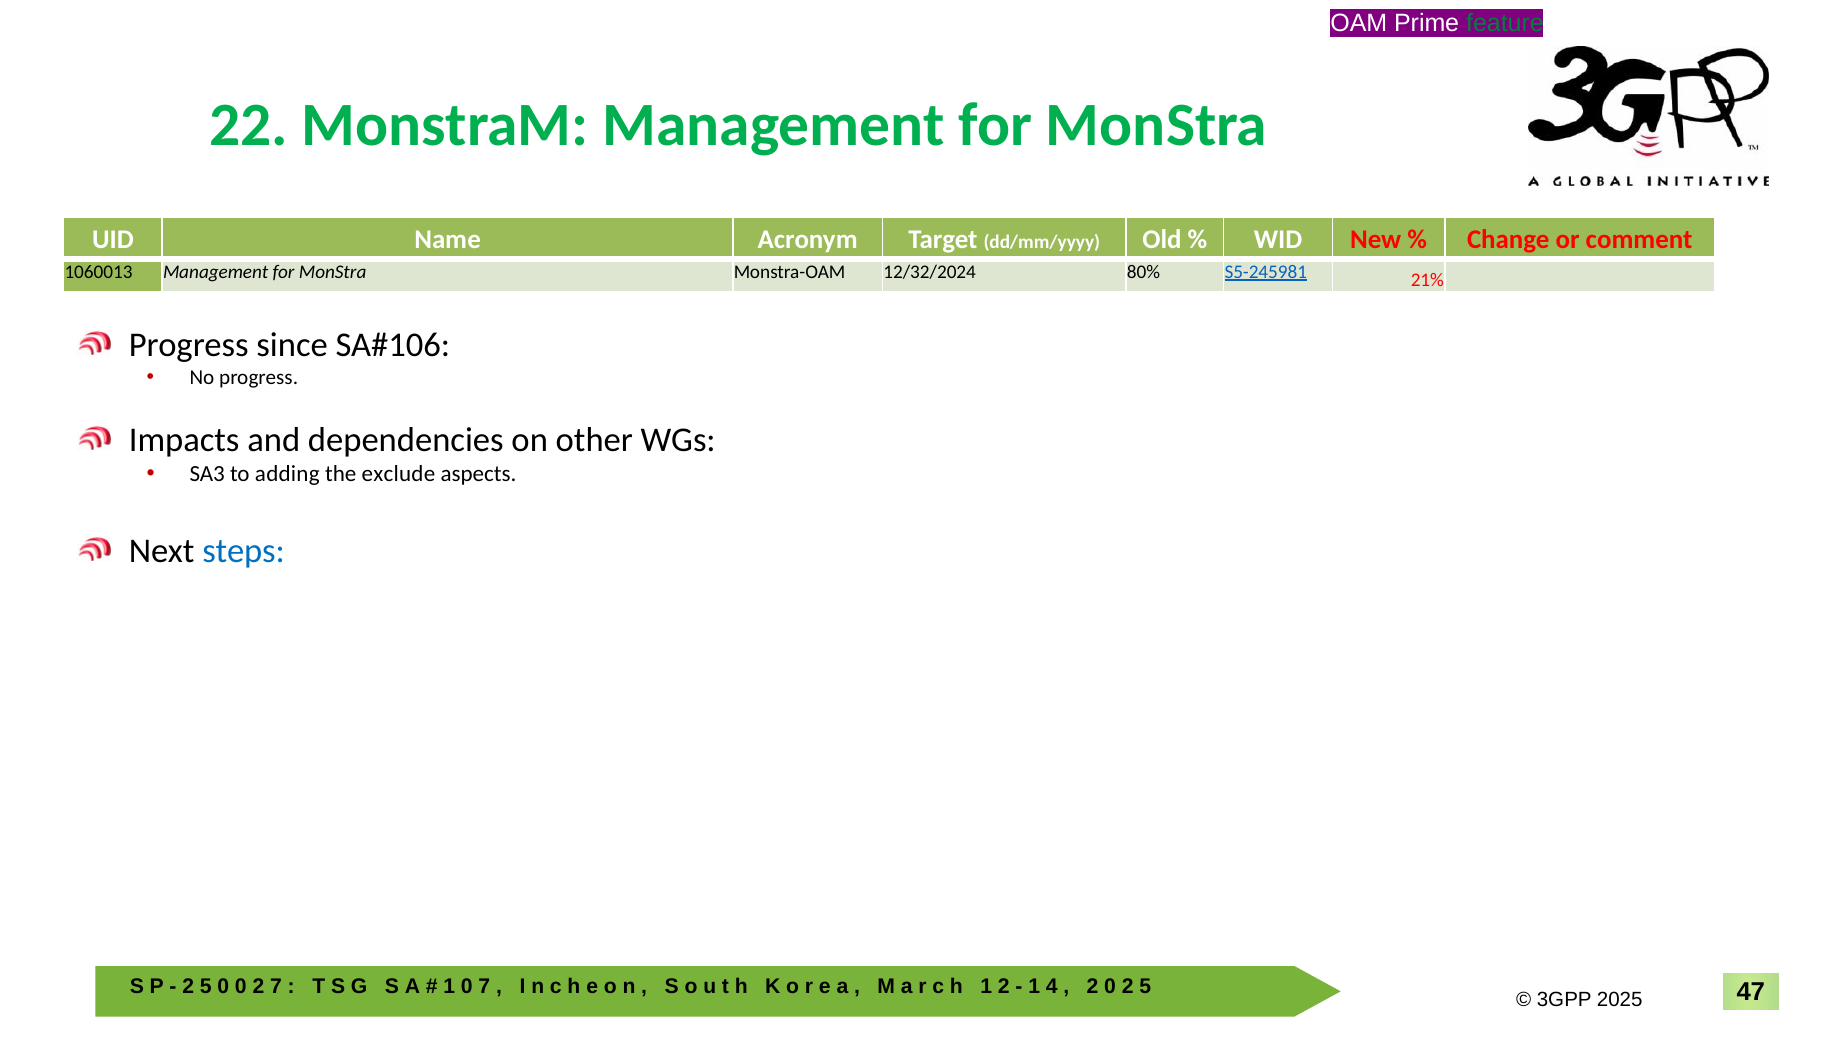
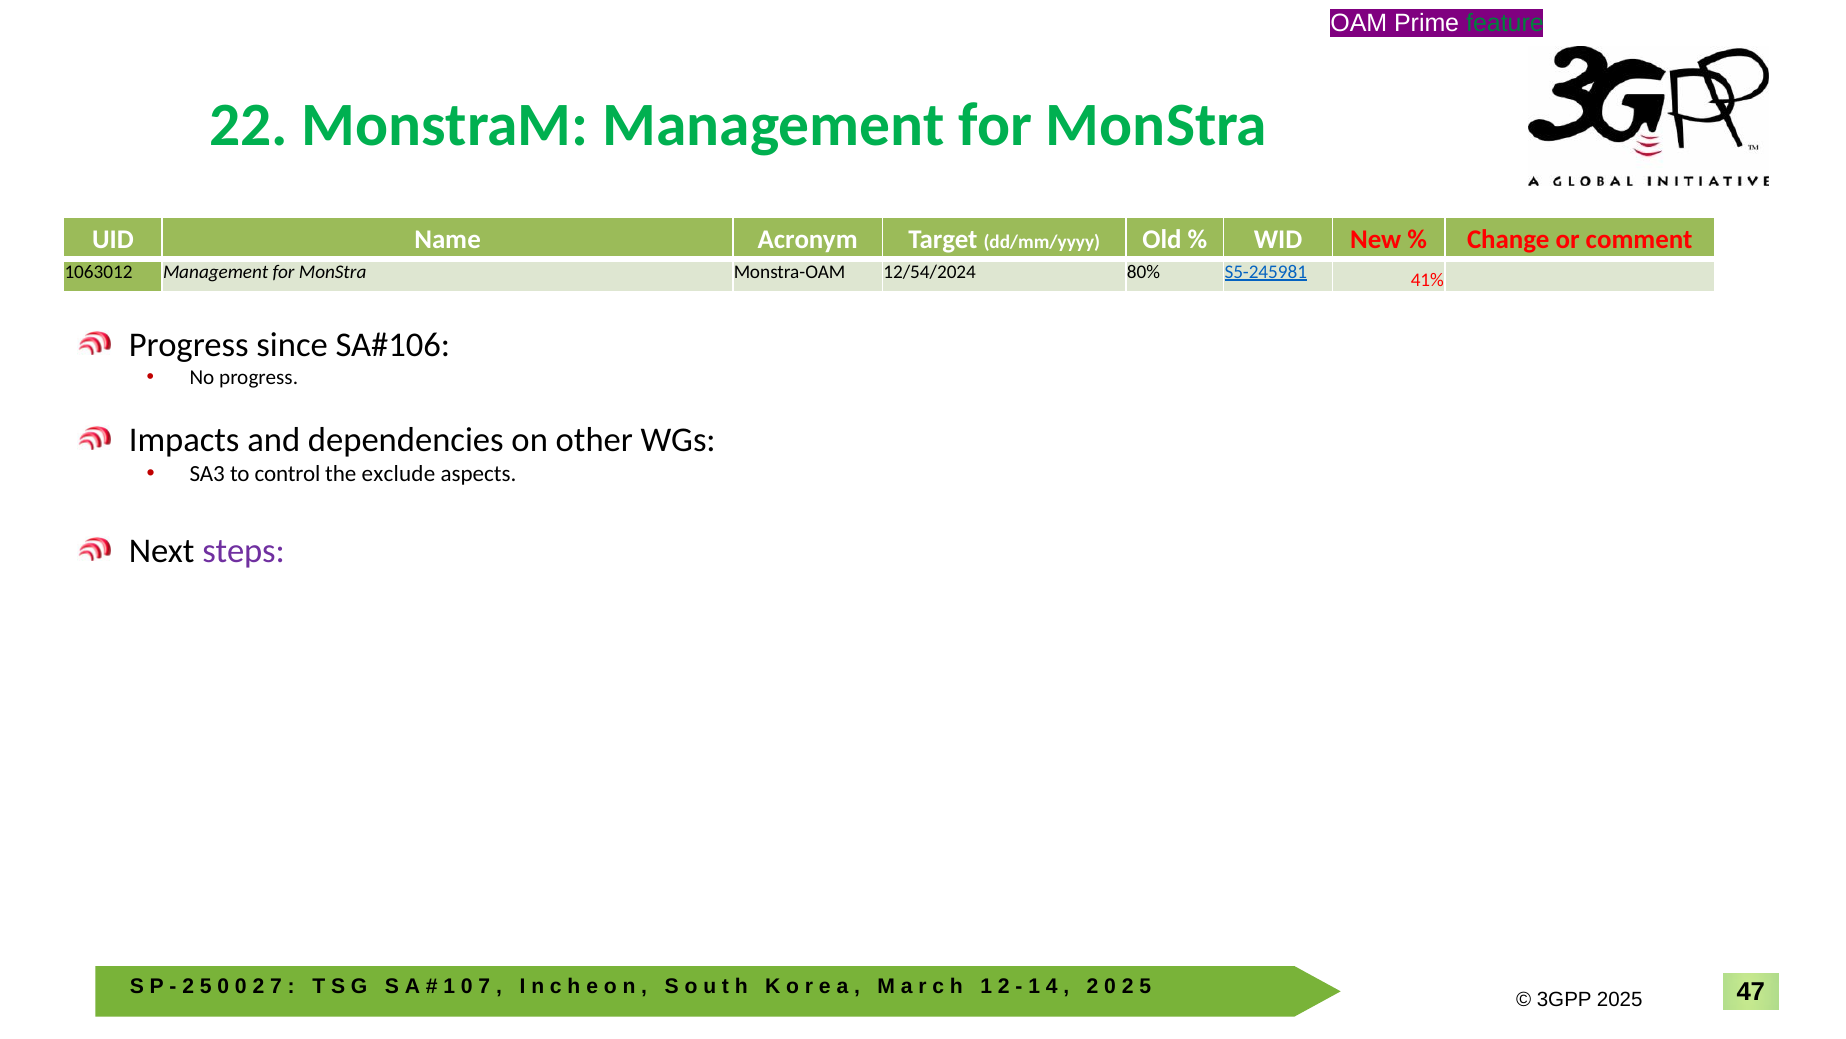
1060013: 1060013 -> 1063012 (99, 272)
12/32/2024: 12/32/2024 -> 12/54/2024 (930, 272)
21%: 21% -> 41% (1427, 280)
adding: adding -> control (288, 473)
steps colour: blue -> purple (244, 550)
